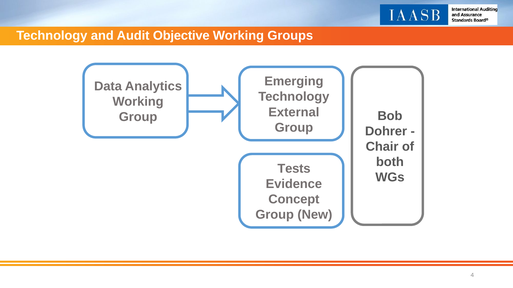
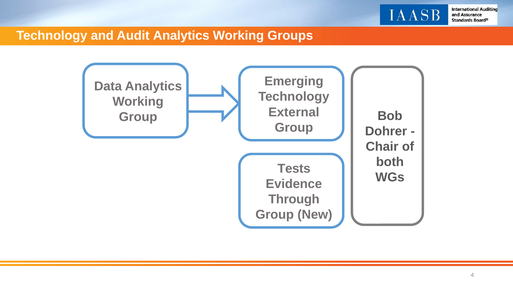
Audit Objective: Objective -> Analytics (181, 36)
Concept: Concept -> Through (294, 200)
